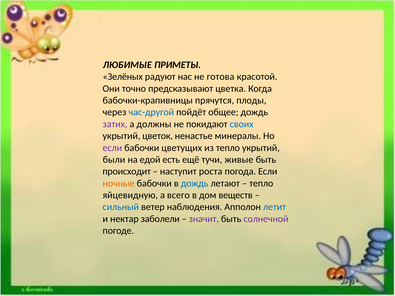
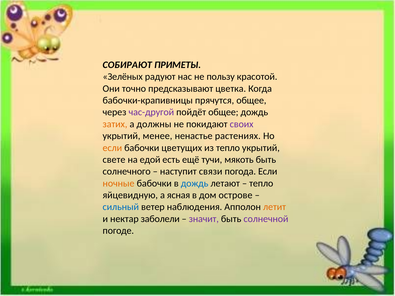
ЛЮБИМЫЕ: ЛЮБИМЫЕ -> СОБИРАЮТ (127, 65)
готова: готова -> пользу (221, 77)
прячутся плоды: плоды -> общее (251, 100)
час-другой colour: blue -> purple (151, 112)
затих colour: purple -> orange (115, 124)
своих colour: blue -> purple (242, 124)
цветок: цветок -> менее (157, 136)
минералы: минералы -> растениях (238, 136)
если colour: purple -> orange (112, 148)
были: были -> свете (114, 160)
живые: живые -> мякоть (239, 160)
происходит: происходит -> солнечного (127, 172)
роста: роста -> связи (211, 172)
всего: всего -> ясная (178, 195)
веществ: веществ -> острове (236, 195)
летит colour: blue -> orange (275, 207)
